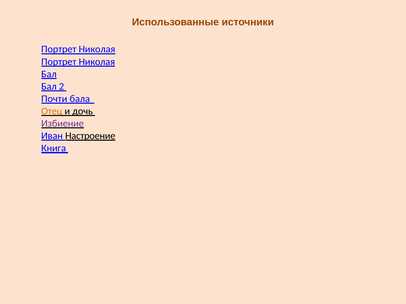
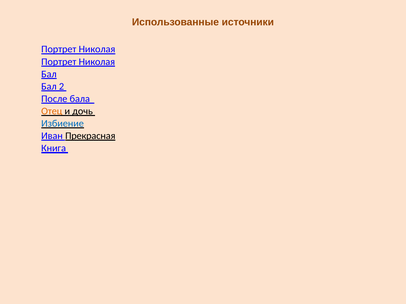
Почти: Почти -> После (54, 99)
Избиение colour: purple -> blue (63, 124)
Настроение: Настроение -> Прекрасная (90, 136)
